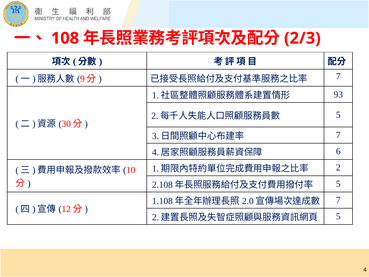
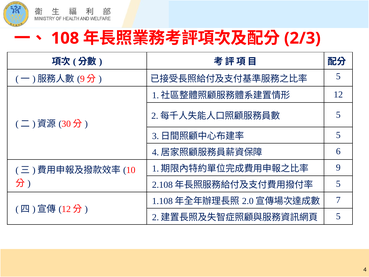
7: 7 -> 5 (338, 76)
93: 93 -> 12 (338, 94)
7: 7 -> 5 (338, 135)
2: 2 -> 9 (338, 168)
